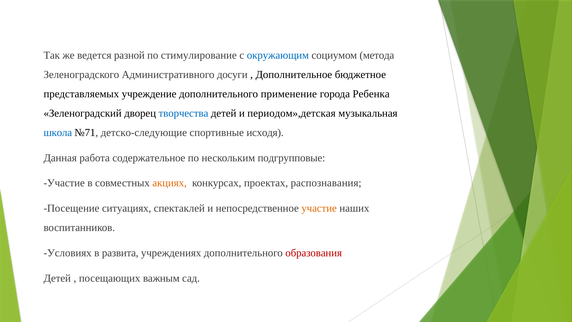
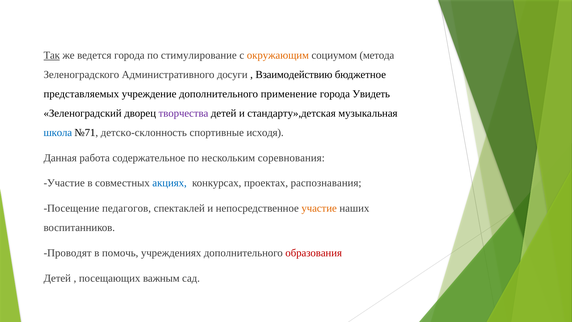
Так underline: none -> present (52, 55)
ведется разной: разной -> города (129, 55)
окружающим colour: blue -> orange (278, 55)
Дополнительное: Дополнительное -> Взаимодействию (294, 75)
Ребенка: Ребенка -> Увидеть (371, 94)
творчества colour: blue -> purple (183, 113)
периодом»,детская: периодом»,детская -> стандарту»,детская (292, 113)
детско-следующие: детско-следующие -> детско-склонность (144, 132)
подгрупповые: подгрупповые -> соревнования (291, 158)
акциях colour: orange -> blue (170, 183)
ситуациях: ситуациях -> педагогов (127, 208)
Условиях: Условиях -> Проводят (68, 253)
развита: развита -> помочь (120, 253)
